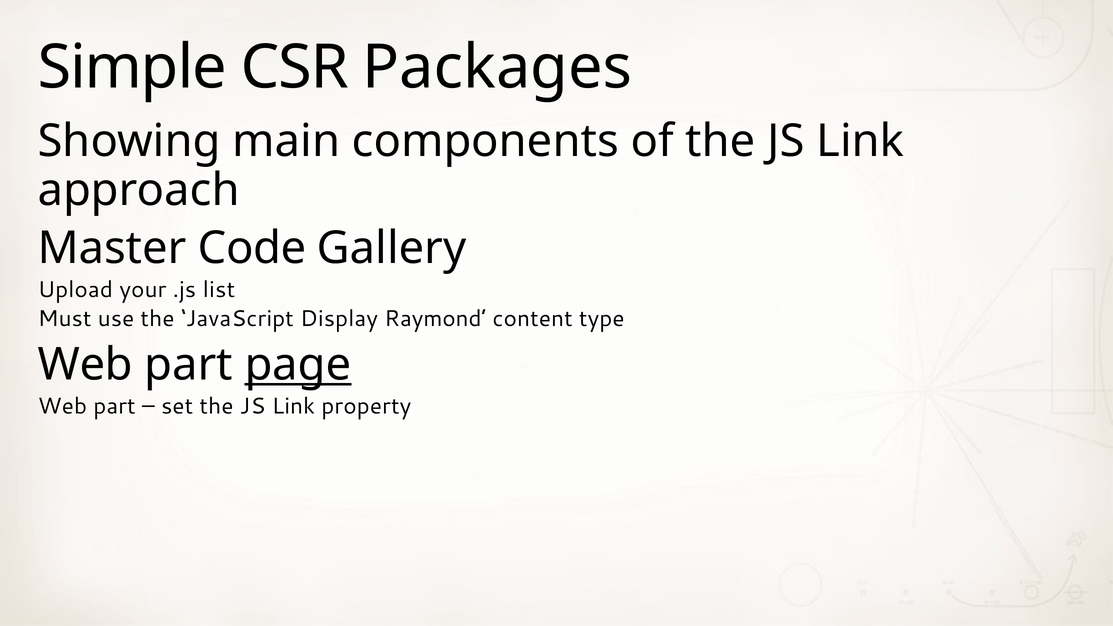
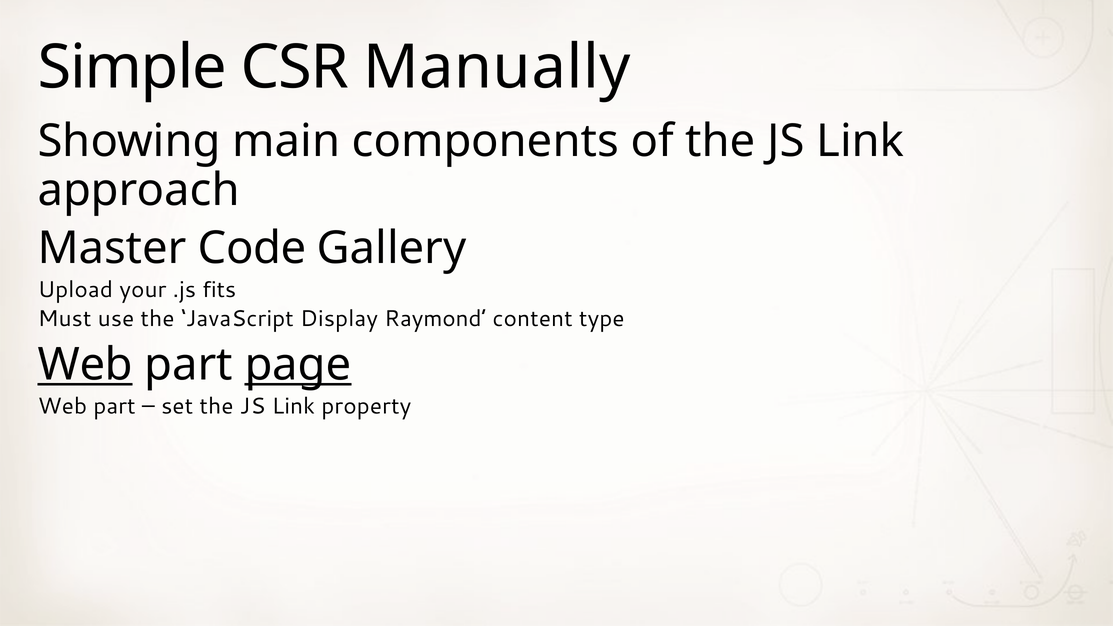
Packages: Packages -> Manually (497, 67)
list: list -> fits (219, 290)
Web underline: none -> present (85, 365)
